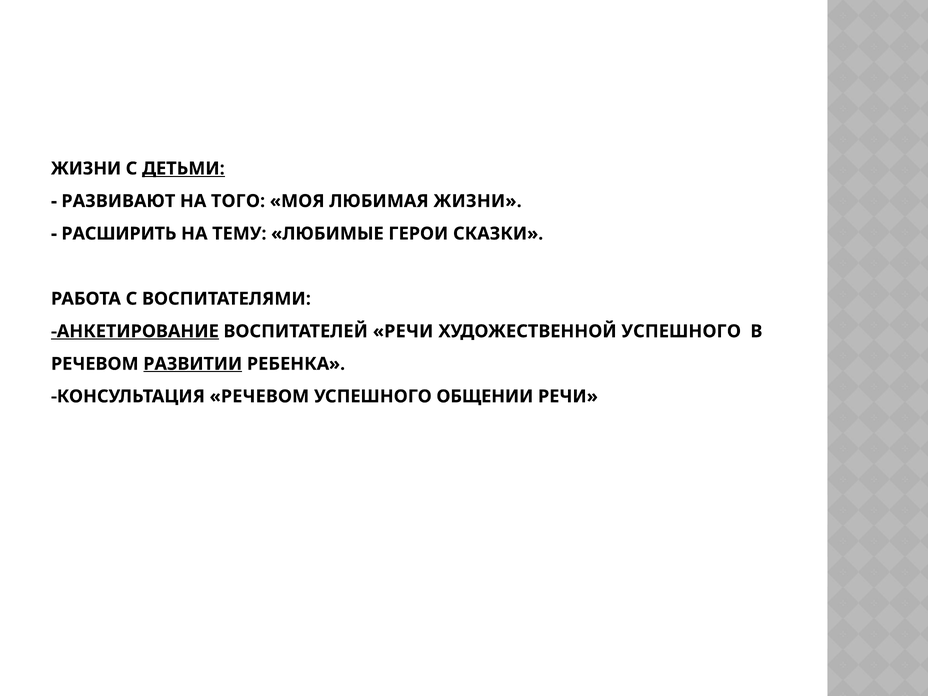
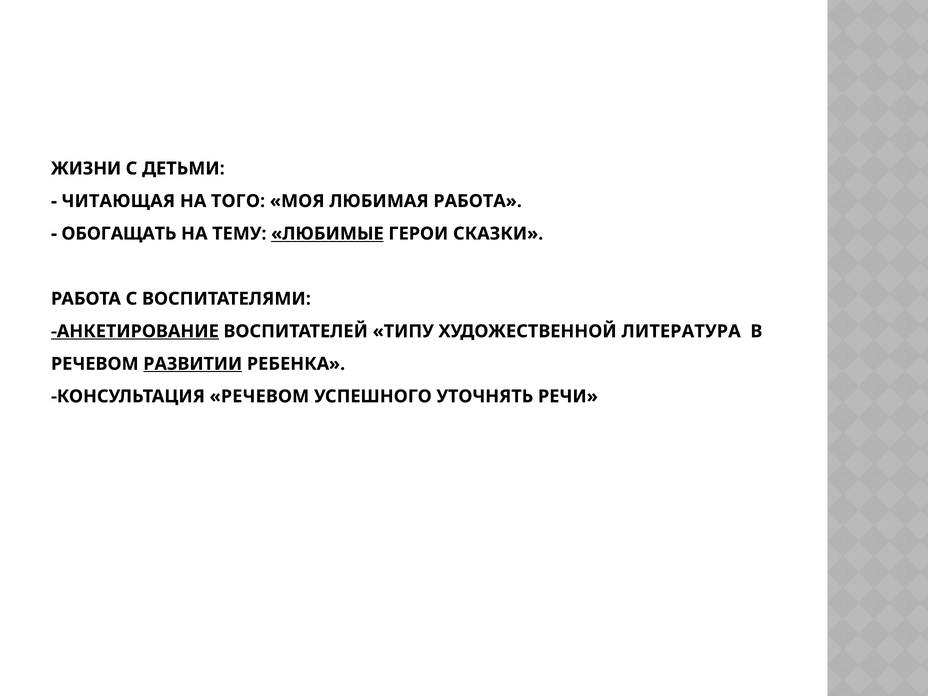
ДЕТЬМИ underline: present -> none (183, 169)
РАЗВИВАЮТ: РАЗВИВАЮТ -> ЧИТАЮЩАЯ (118, 201)
ЛЮБИМАЯ ЖИЗНИ: ЖИЗНИ -> РАБОТА (478, 201)
РАСШИРИТЬ: РАСШИРИТЬ -> ОБОГАЩАТЬ (119, 234)
ЛЮБИМЫЕ underline: none -> present (327, 234)
ВОСПИТАТЕЛЕЙ РЕЧИ: РЕЧИ -> ТИПУ (403, 331)
ХУДОЖЕСТВЕННОЙ УСПЕШНОГО: УСПЕШНОГО -> ЛИТЕРАТУРА (681, 331)
ОБЩЕНИИ: ОБЩЕНИИ -> УТОЧНЯТЬ (485, 396)
